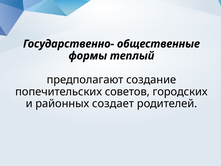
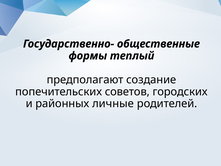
создает: создает -> личные (113, 103)
